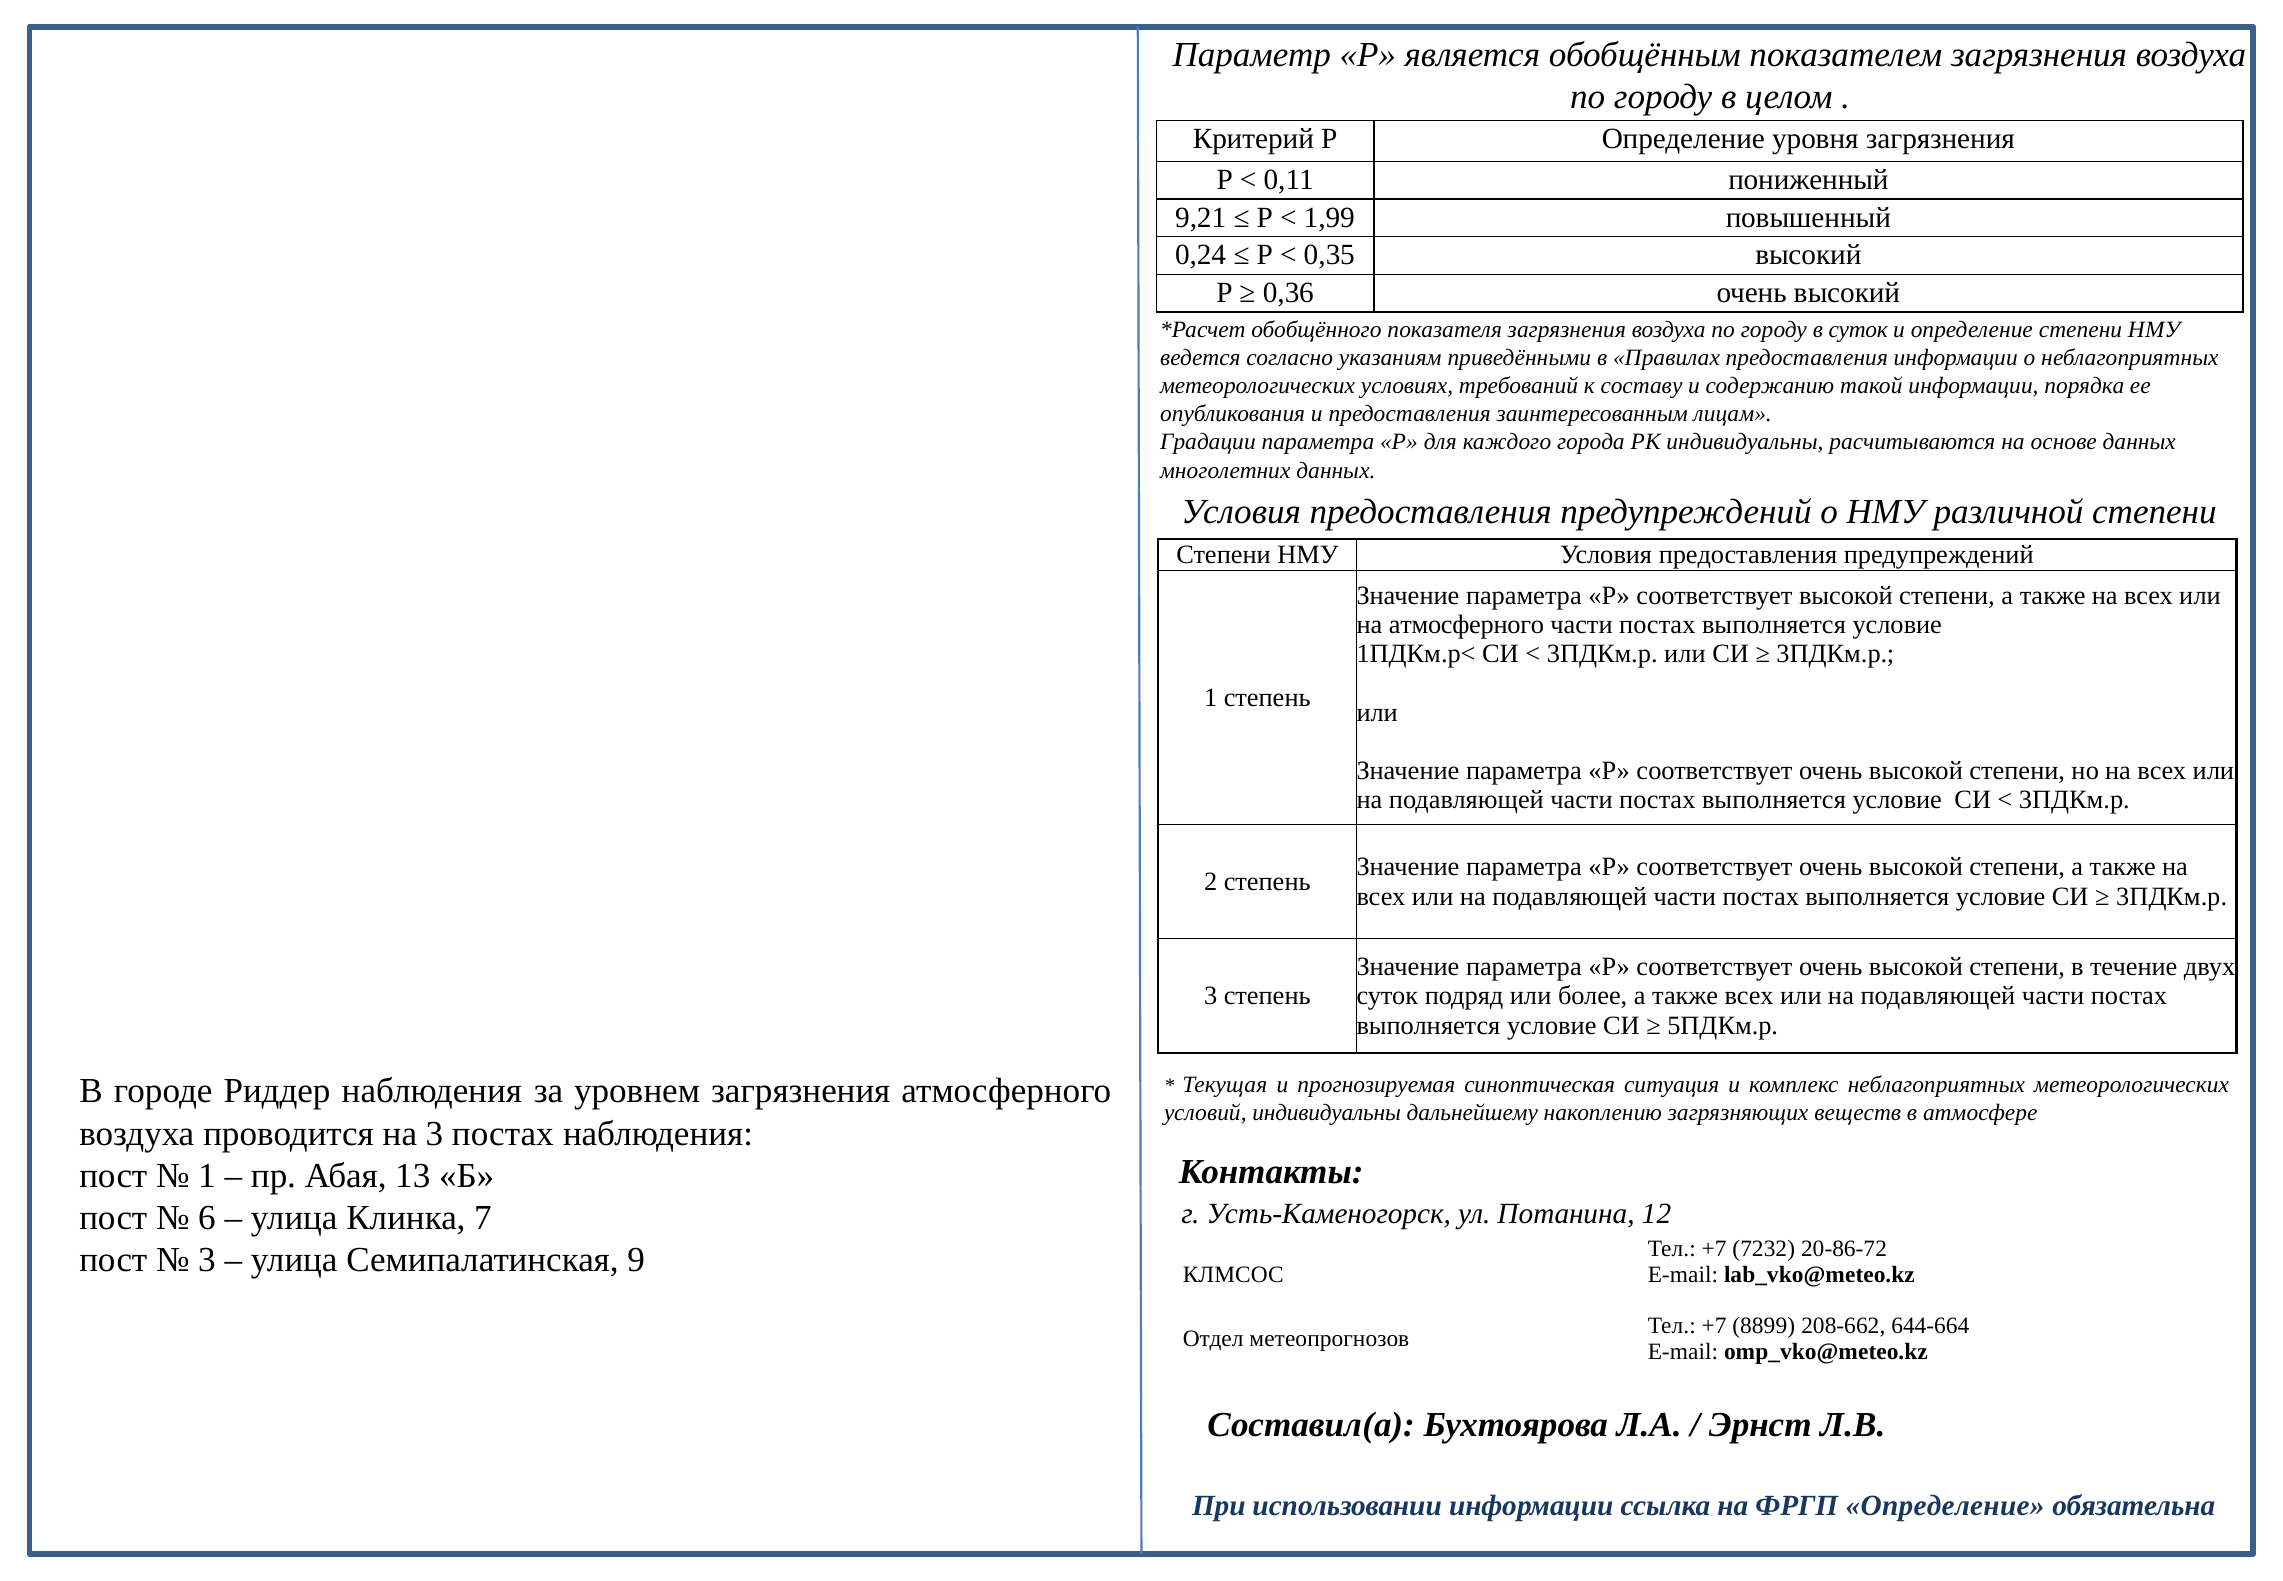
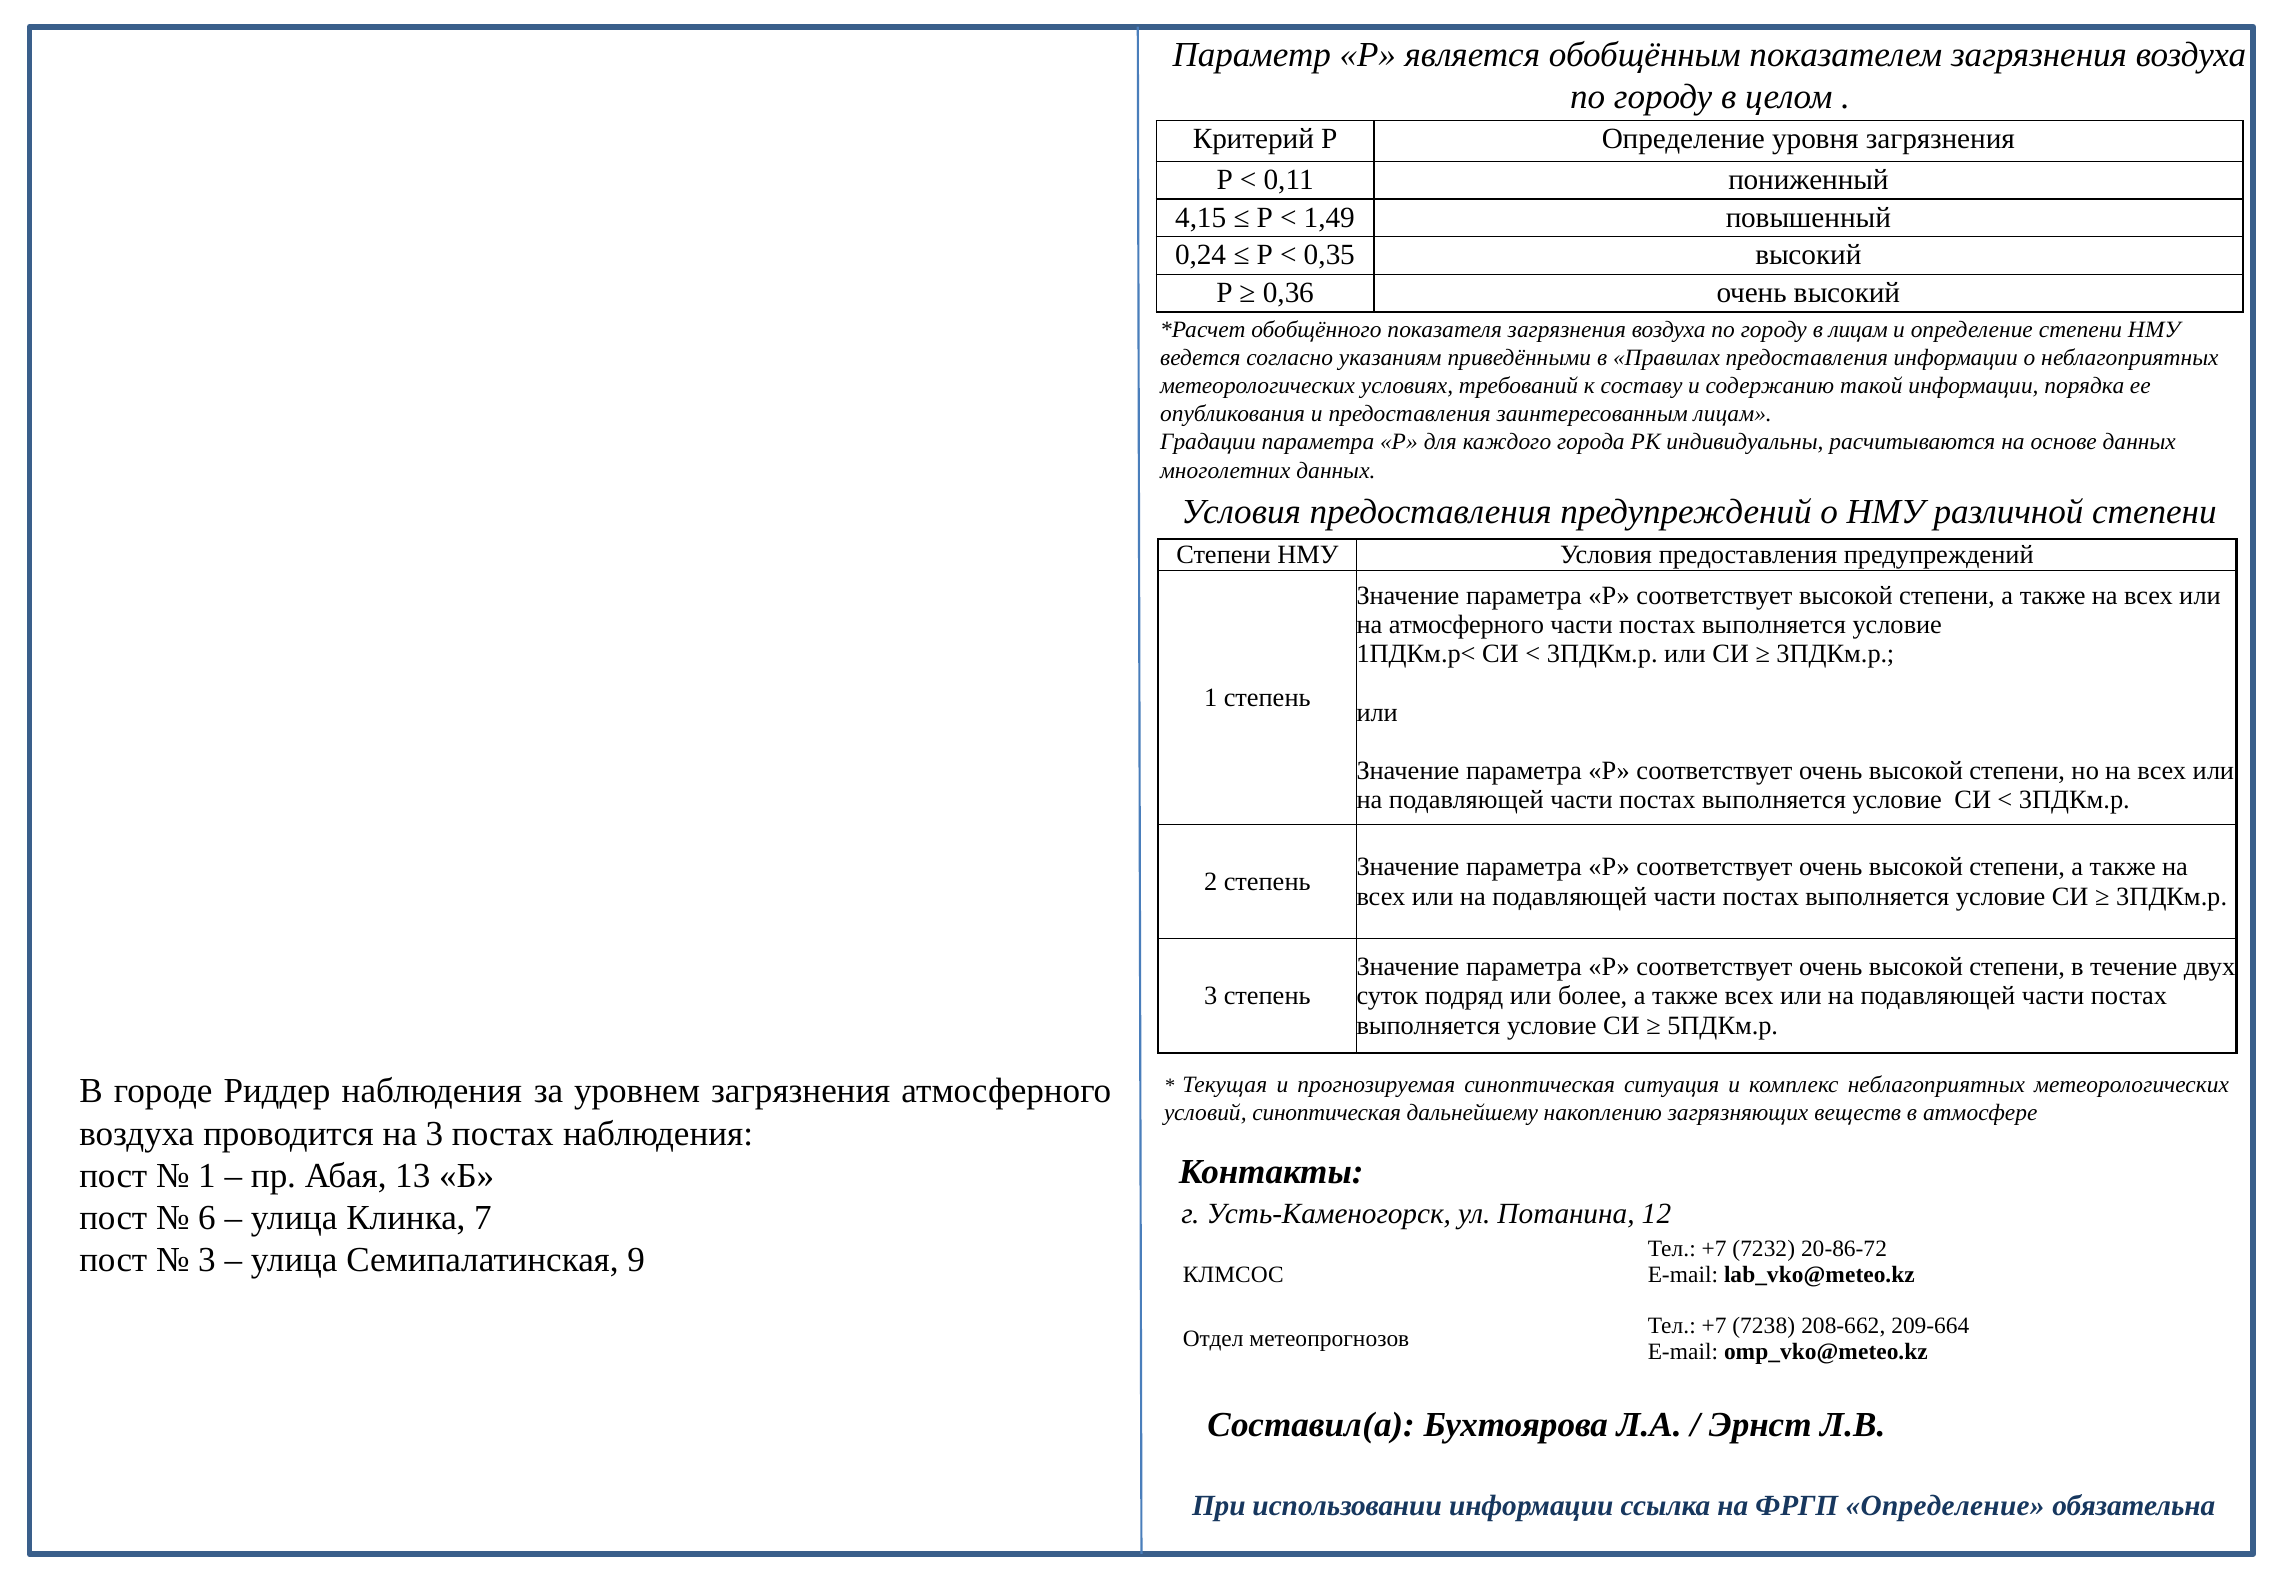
9,21: 9,21 -> 4,15 (1201, 217)
1,99: 1,99 -> 1,49 (1329, 217)
в суток: суток -> лицам (1858, 330)
условий индивидуальны: индивидуальны -> синоптическая (1327, 1112)
8899: 8899 -> 7238 (1764, 1325)
644-664: 644-664 -> 209-664 (1930, 1325)
